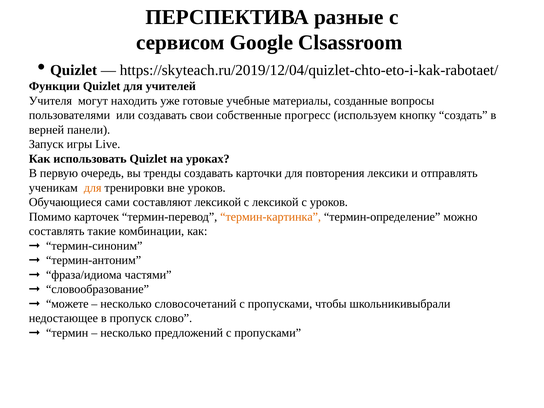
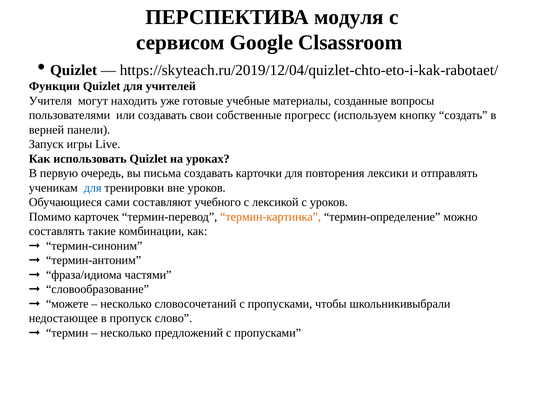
разные: разные -> модуля (349, 17)
тренды: тренды -> письма (162, 173)
для colour: orange -> blue (93, 188)
составляют лексикой: лексикой -> учебного (218, 202)
